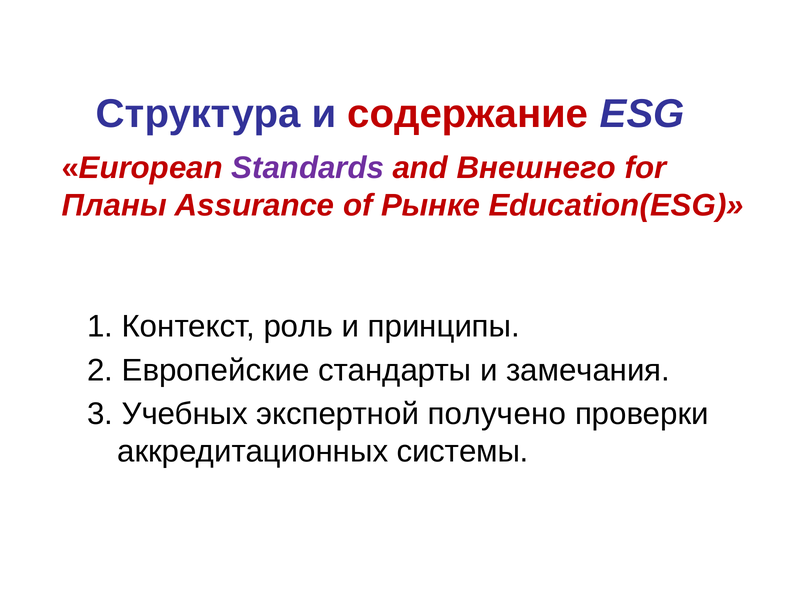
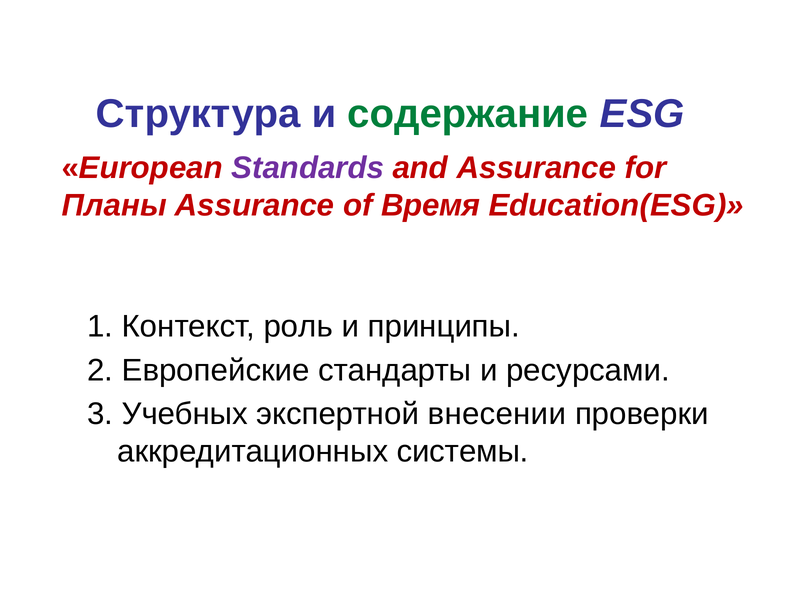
содержание colour: red -> green (468, 114)
and Внешнего: Внешнего -> Assurance (536, 168)
Рынке: Рынке -> Время (431, 206)
замечания: замечания -> ресурсами (588, 370)
получено: получено -> внесении (497, 414)
